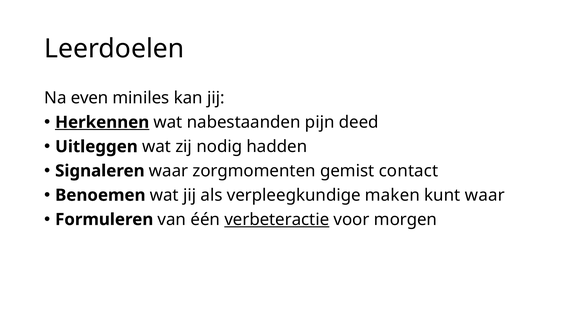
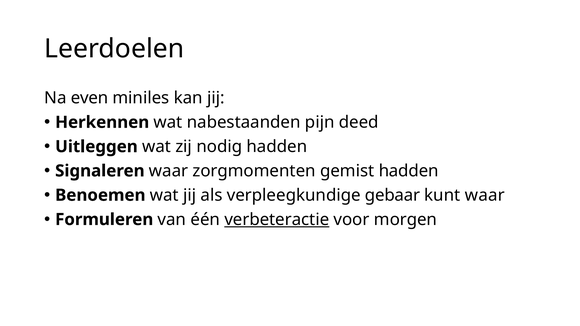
Herkennen underline: present -> none (102, 122)
gemist contact: contact -> hadden (409, 171)
maken: maken -> gebaar (393, 195)
